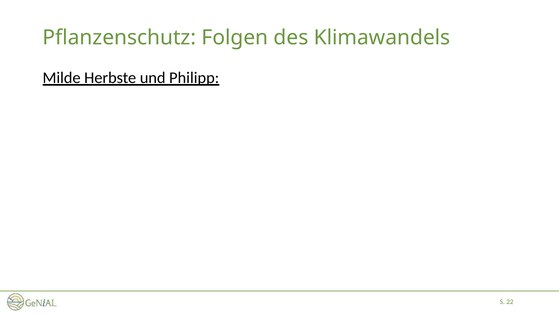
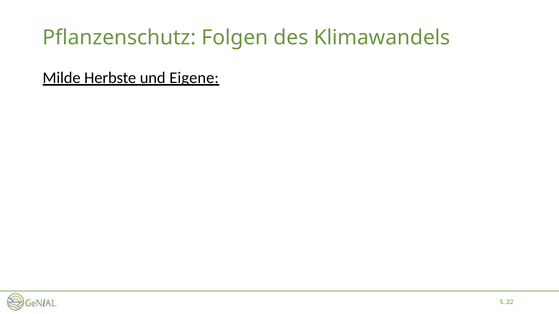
Philipp: Philipp -> Eigene (194, 78)
